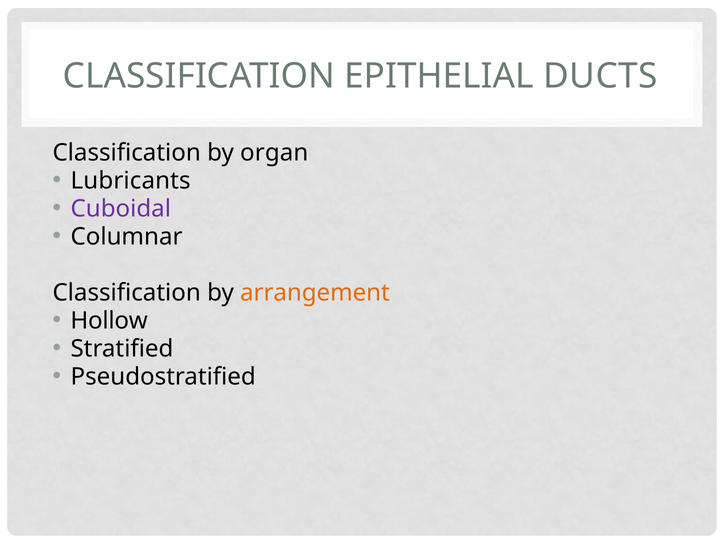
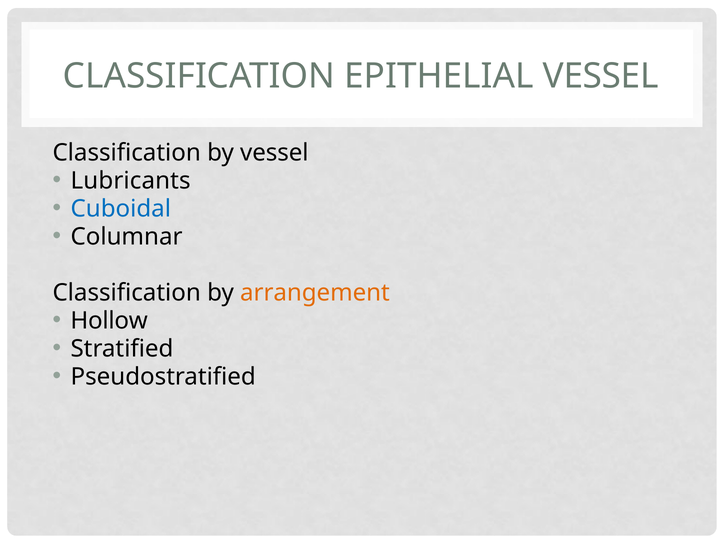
EPITHELIAL DUCTS: DUCTS -> VESSEL (601, 76)
by organ: organ -> vessel (274, 153)
Cuboidal colour: purple -> blue (121, 209)
